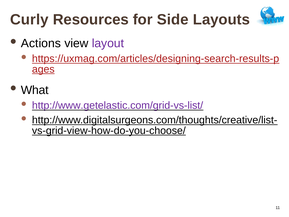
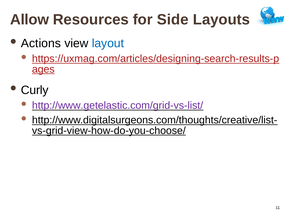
Curly: Curly -> Allow (30, 20)
layout colour: purple -> blue (108, 43)
What: What -> Curly (35, 90)
